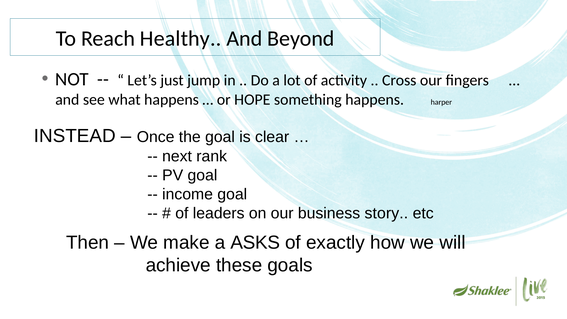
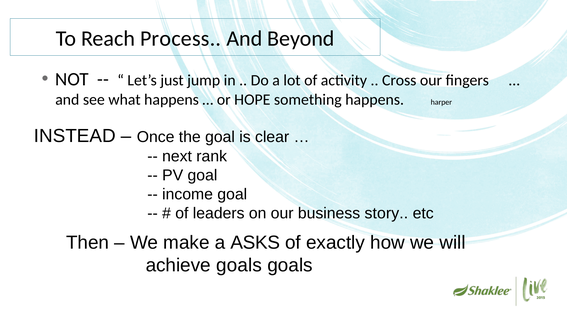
Healthy: Healthy -> Process (181, 38)
achieve these: these -> goals (239, 265)
